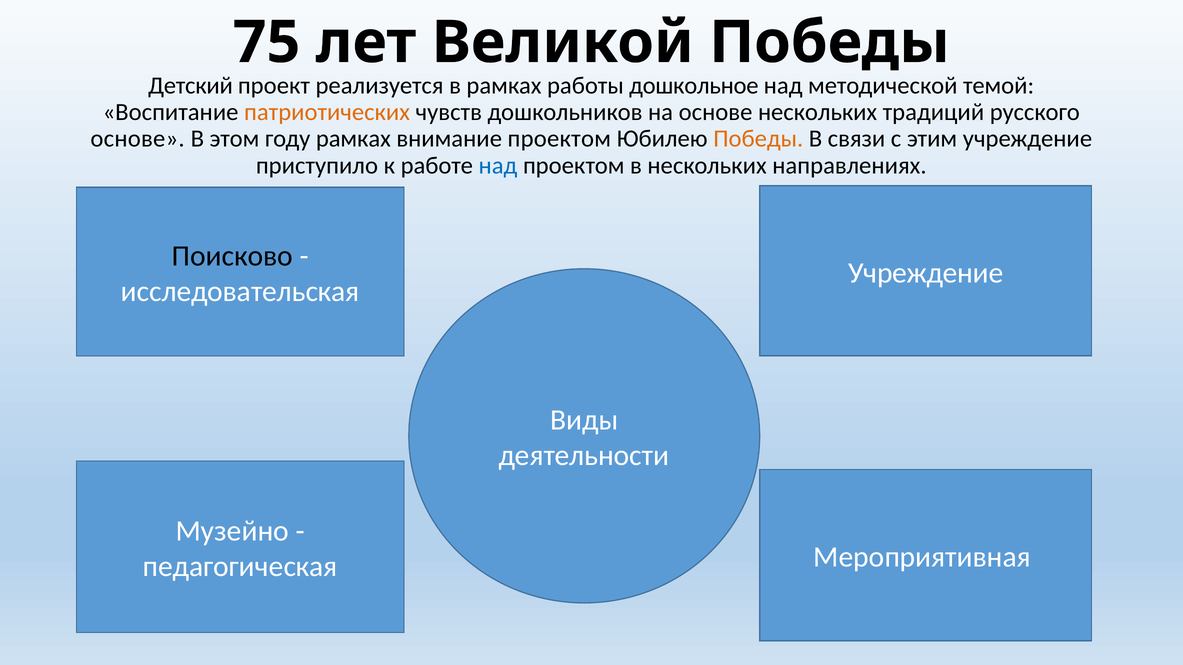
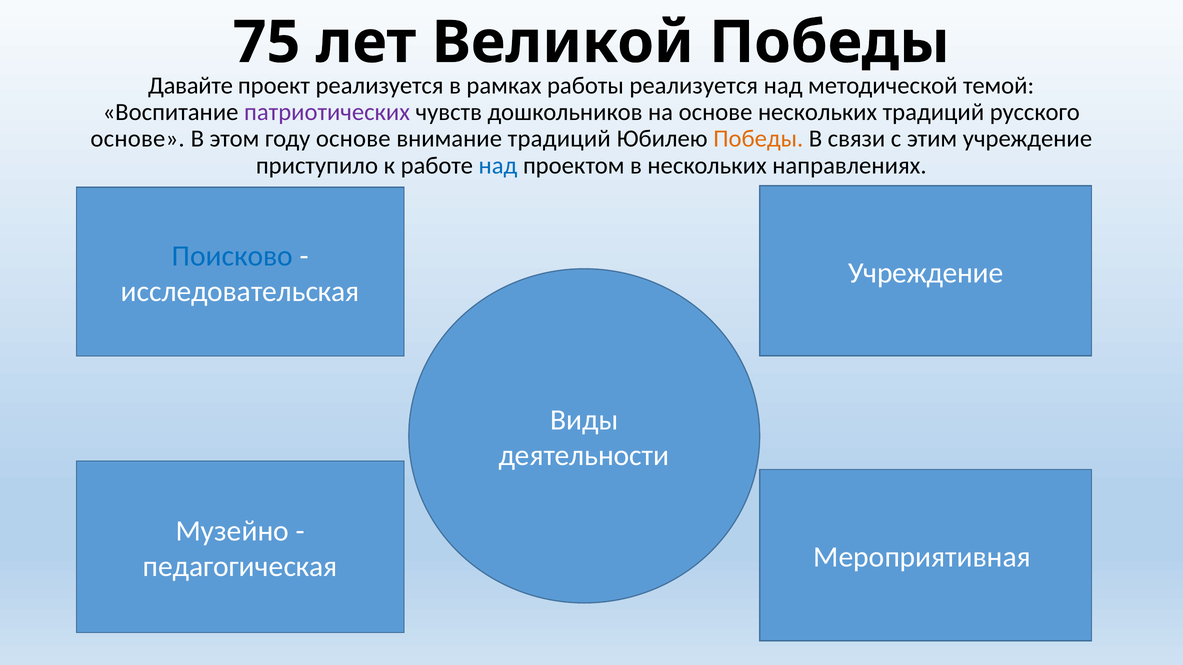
Детский: Детский -> Давайте (190, 86)
дошкольное: дошкольное -> реализуется (694, 86)
патриотических colour: orange -> purple (327, 112)
году рамках: рамках -> основе (353, 139)
внимание проектом: проектом -> традиций (559, 139)
Поисково colour: black -> blue (232, 256)
